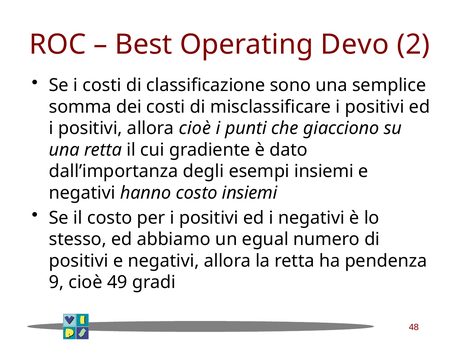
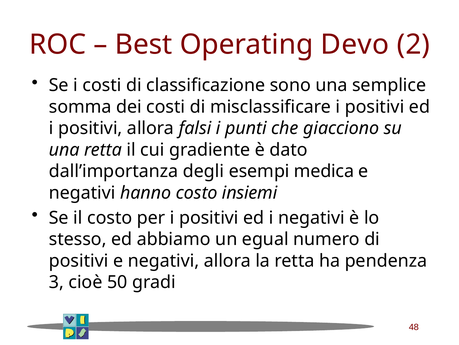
allora cioè: cioè -> falsi (195, 128)
esempi insiemi: insiemi -> medica (324, 171)
9: 9 -> 3 (56, 282)
49: 49 -> 50 (117, 282)
